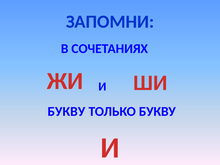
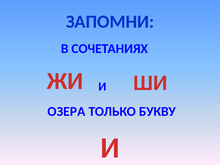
БУКВУ: БУКВУ -> ОЗЕРА (66, 111)
